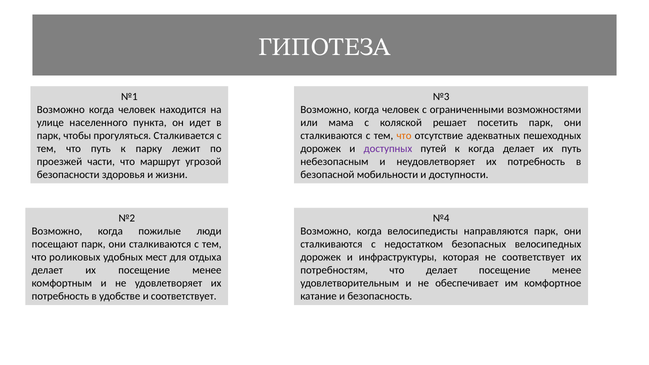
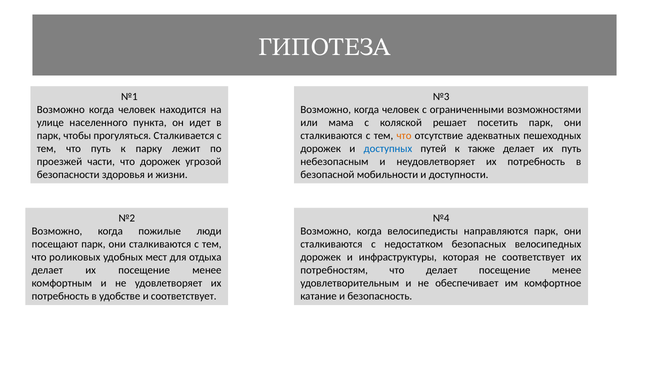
доступных colour: purple -> blue (388, 149)
к когда: когда -> также (481, 149)
что маршрут: маршрут -> дорожек (160, 161)
